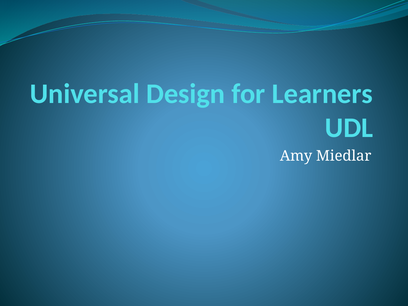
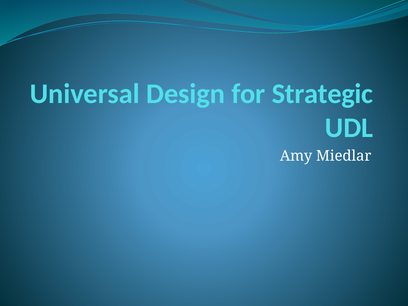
Learners: Learners -> Strategic (322, 94)
